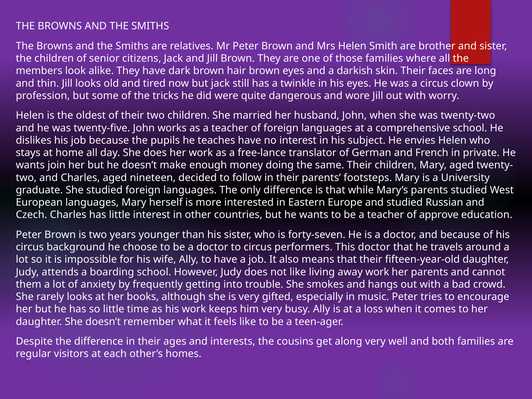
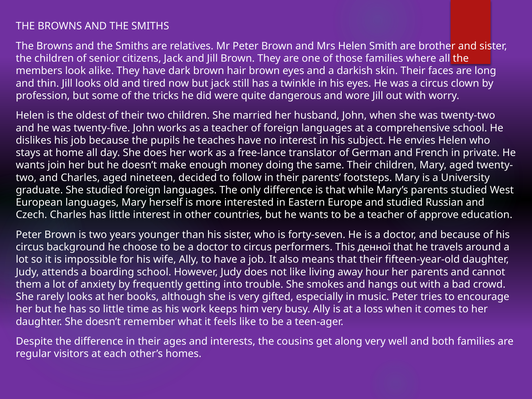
This doctor: doctor -> денної (374, 247)
away work: work -> hour (377, 272)
